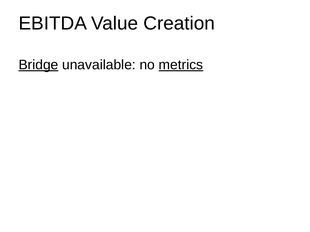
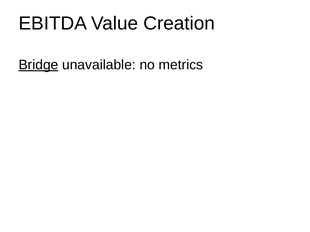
metrics underline: present -> none (181, 65)
